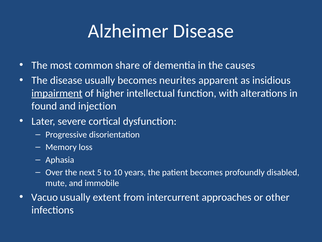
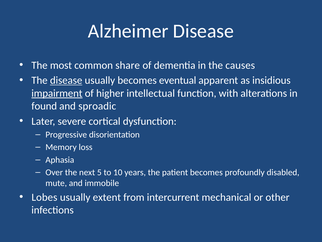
disease underline: none -> present (66, 80)
neurites: neurites -> eventual (178, 80)
injection: injection -> sproadic (97, 106)
Vacuo: Vacuo -> Lobes (44, 197)
approaches: approaches -> mechanical (226, 197)
